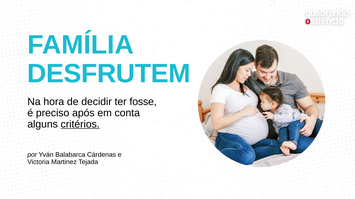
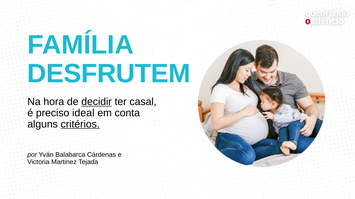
decidir underline: none -> present (97, 102)
fosse: fosse -> casal (143, 102)
após: após -> ideal (83, 113)
